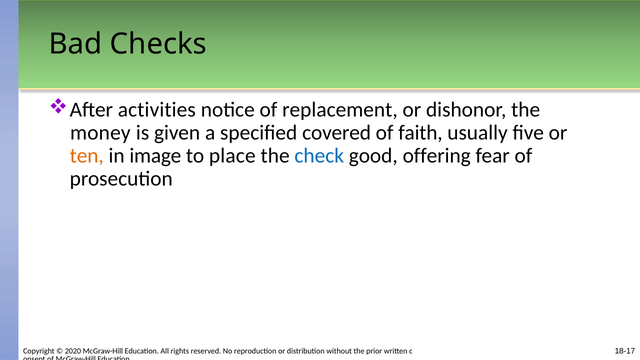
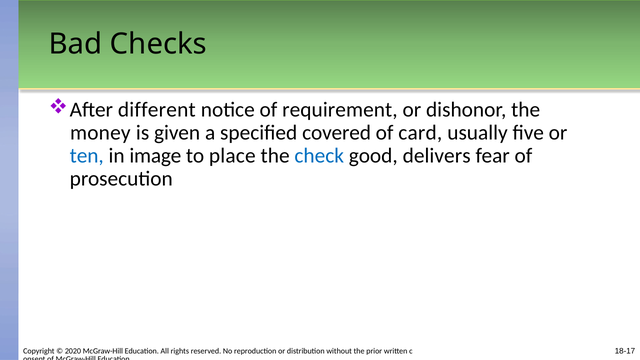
activities: activities -> different (157, 110)
replacement: replacement -> requirement (340, 110)
faith: faith -> card (420, 133)
ten colour: orange -> blue (87, 156)
offering: offering -> delivers (437, 156)
